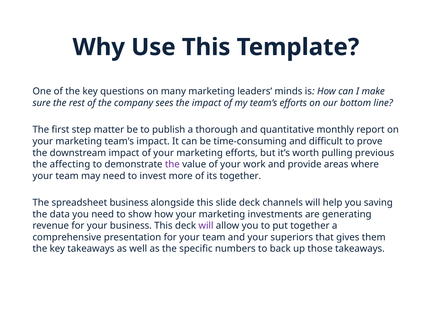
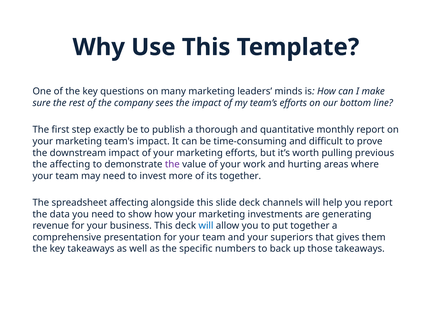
matter: matter -> exactly (109, 130)
provide: provide -> hurting (305, 164)
spreadsheet business: business -> affecting (129, 203)
you saving: saving -> report (378, 203)
will colour: purple -> blue (206, 226)
